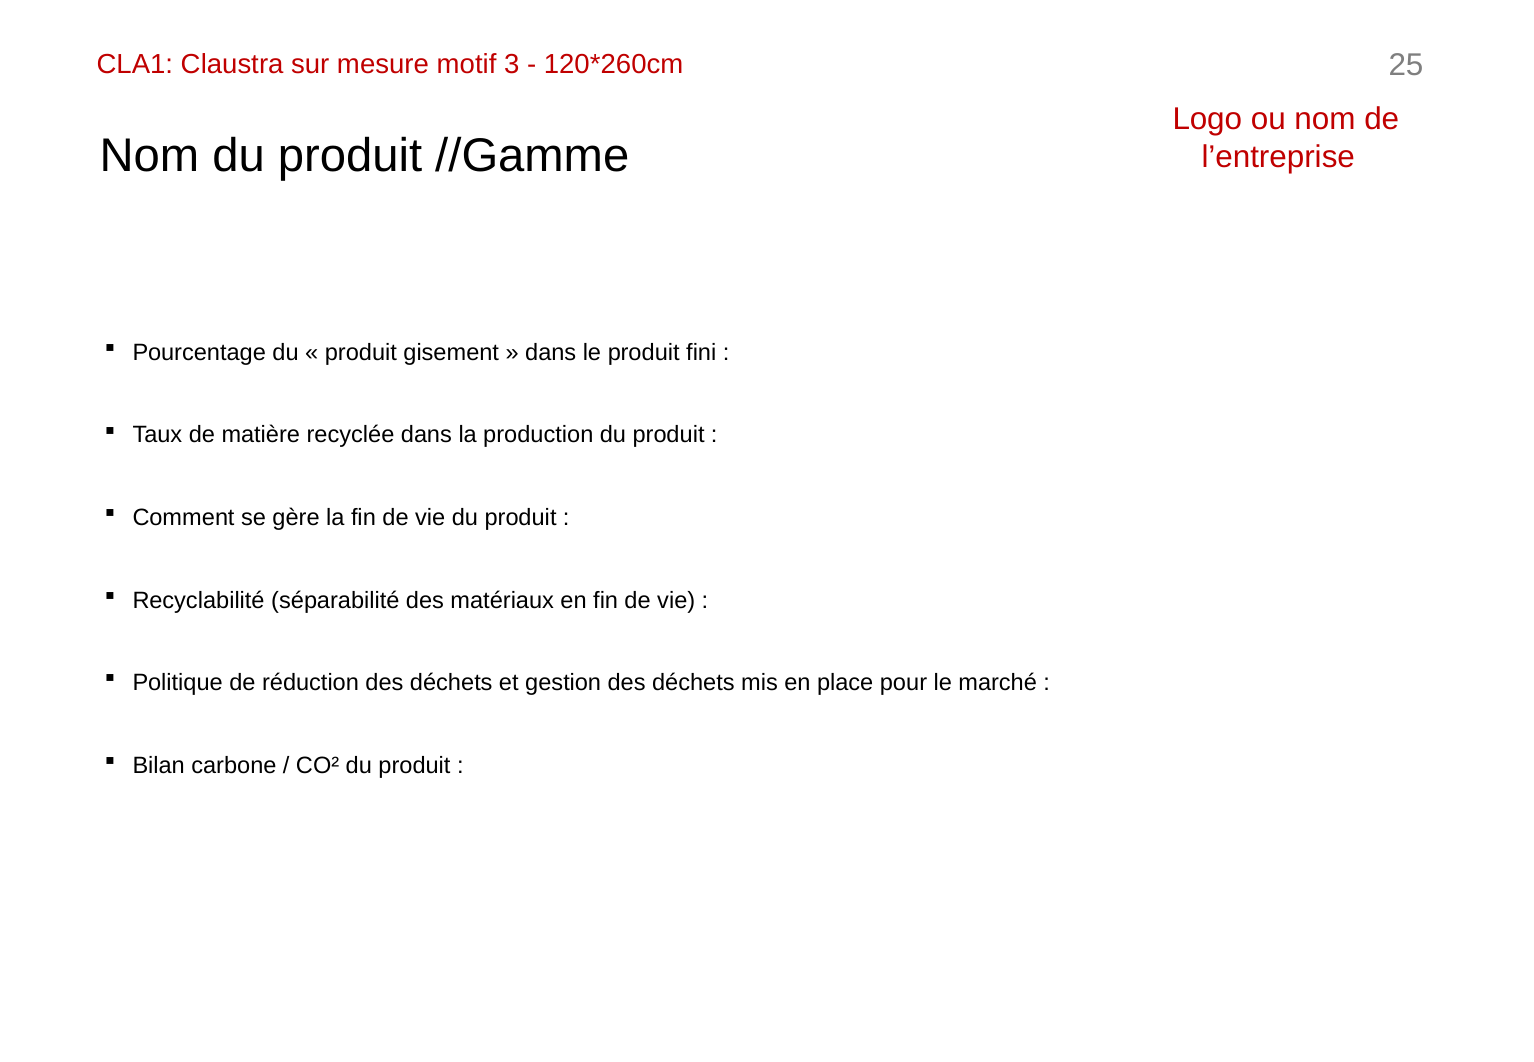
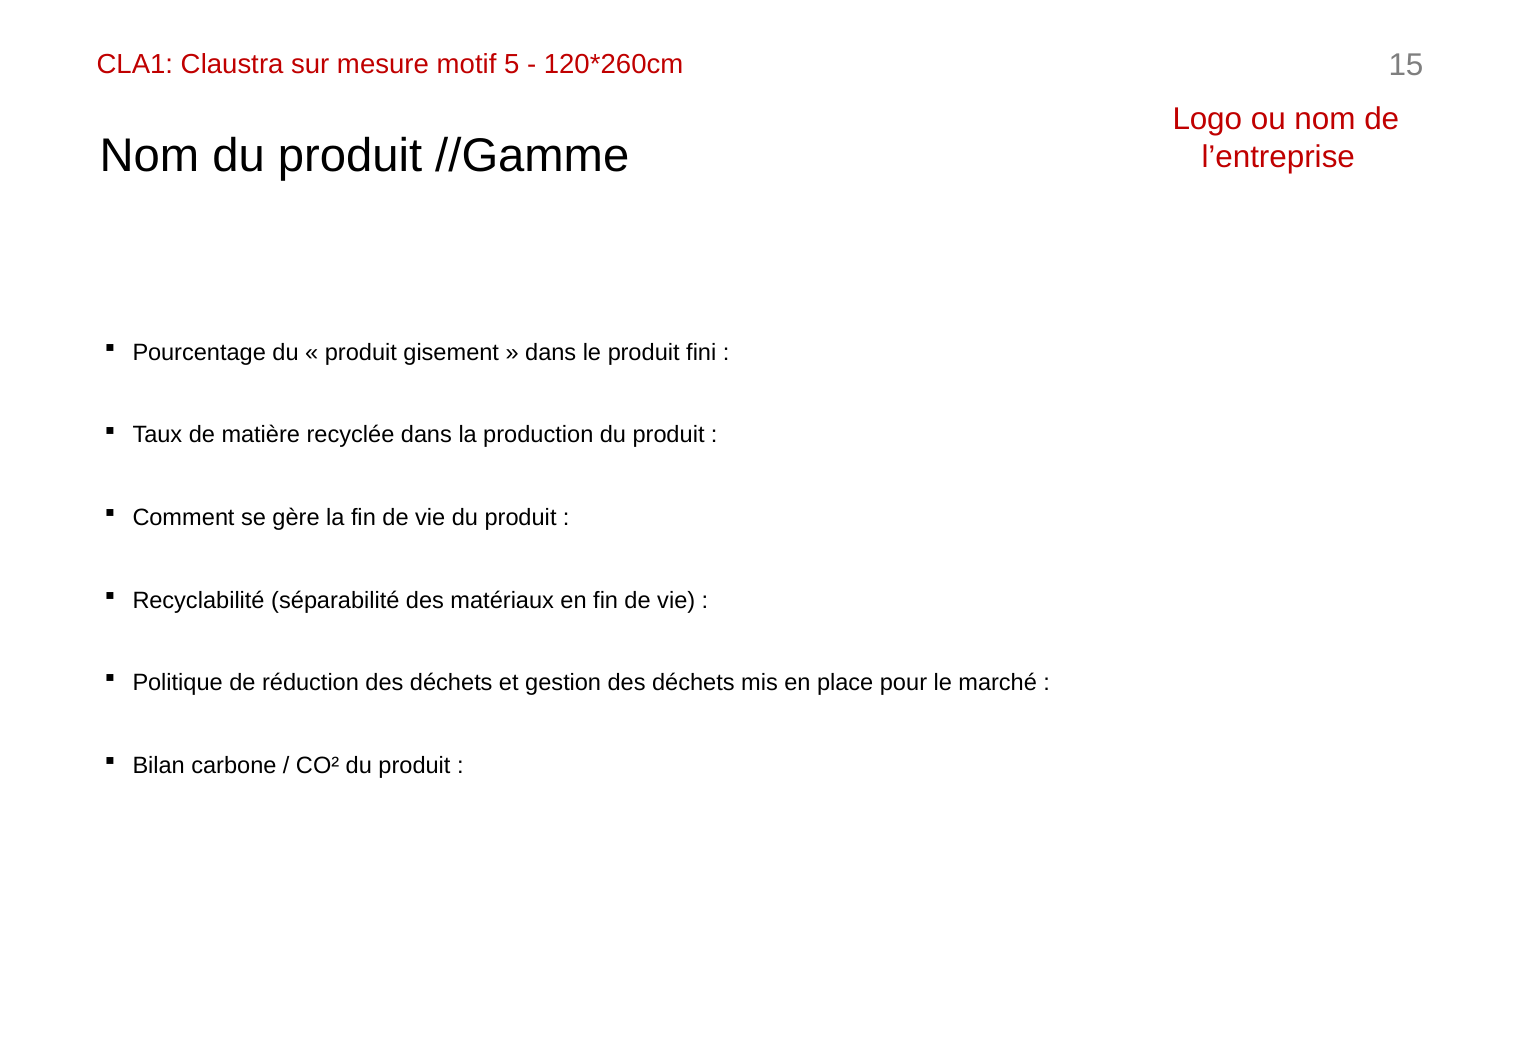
3: 3 -> 5 (512, 64)
25: 25 -> 15 (1406, 65)
